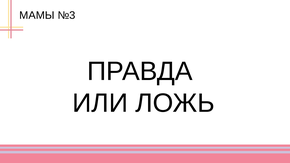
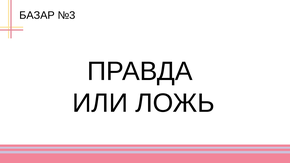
МАМЫ: МАМЫ -> БАЗАР (37, 15)
